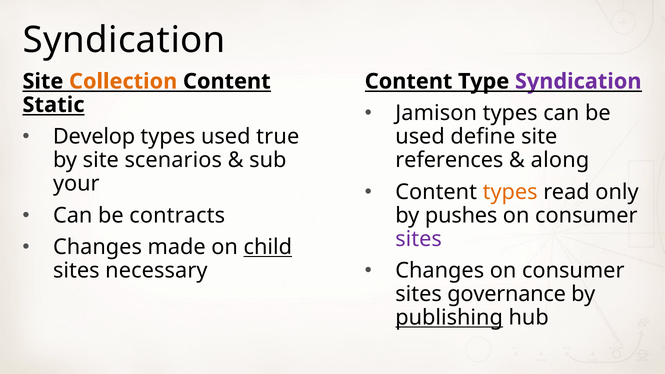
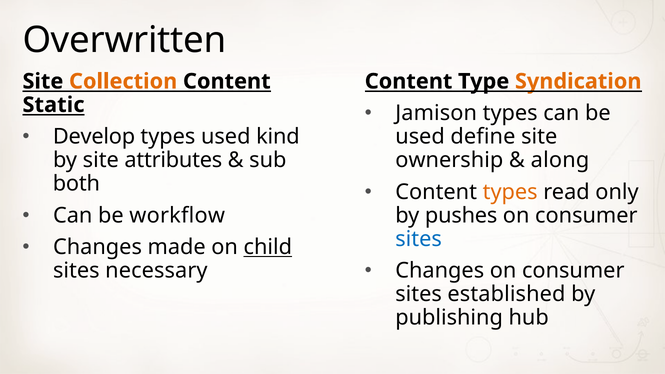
Syndication: Syndication -> Overwritten (124, 40)
Syndication colour: purple -> orange (578, 81)
true: true -> kind (278, 137)
scenarios: scenarios -> attributes (173, 160)
references: references -> ownership (449, 160)
your: your -> both (76, 184)
contracts: contracts -> workflow (177, 215)
sites colour: purple -> blue (419, 239)
governance: governance -> established (506, 294)
publishing underline: present -> none (449, 318)
